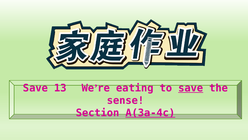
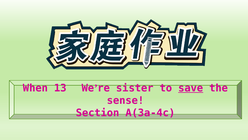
Save: Save -> When (35, 88)
eating: eating -> sister (135, 88)
A(3a-4c underline: present -> none (150, 112)
